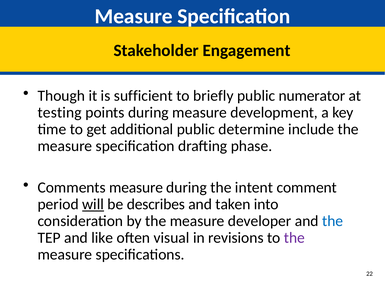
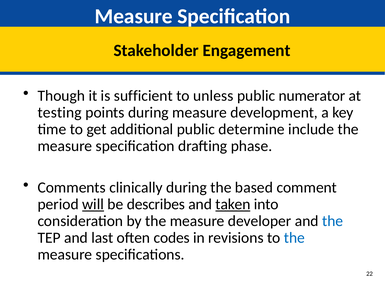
briefly: briefly -> unless (213, 96)
Comments measure: measure -> clinically (136, 187)
intent: intent -> based (254, 187)
taken underline: none -> present (233, 204)
like: like -> last (102, 238)
visual: visual -> codes (172, 238)
the colour: purple -> blue (294, 238)
